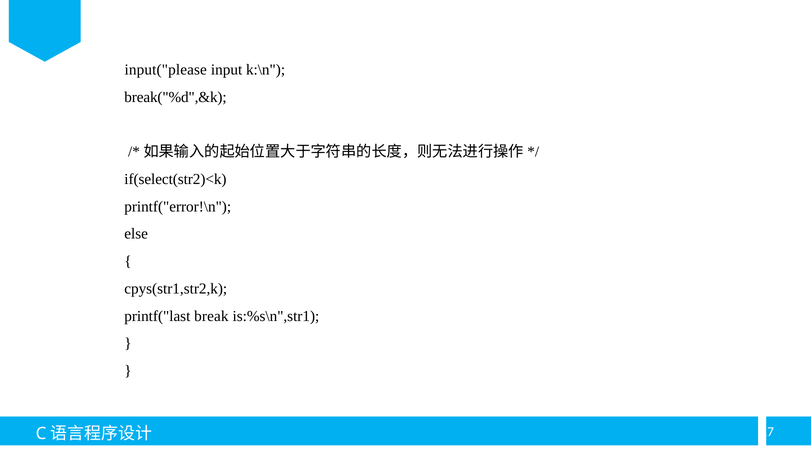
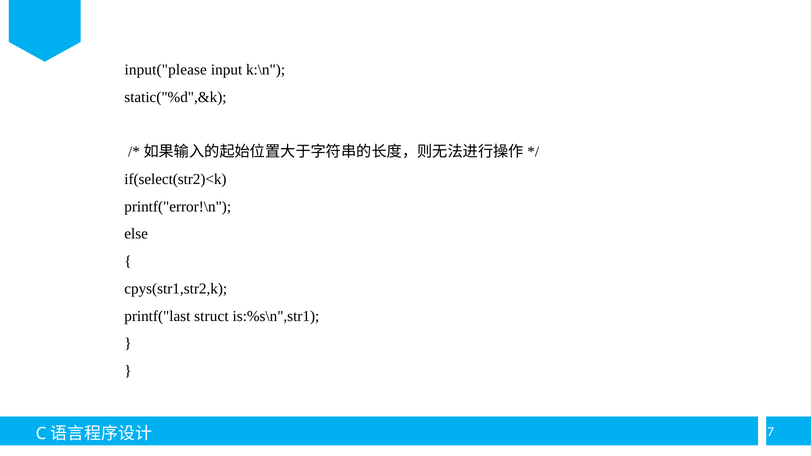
break("%d",&k: break("%d",&k -> static("%d",&k (175, 97)
break: break -> struct (211, 316)
